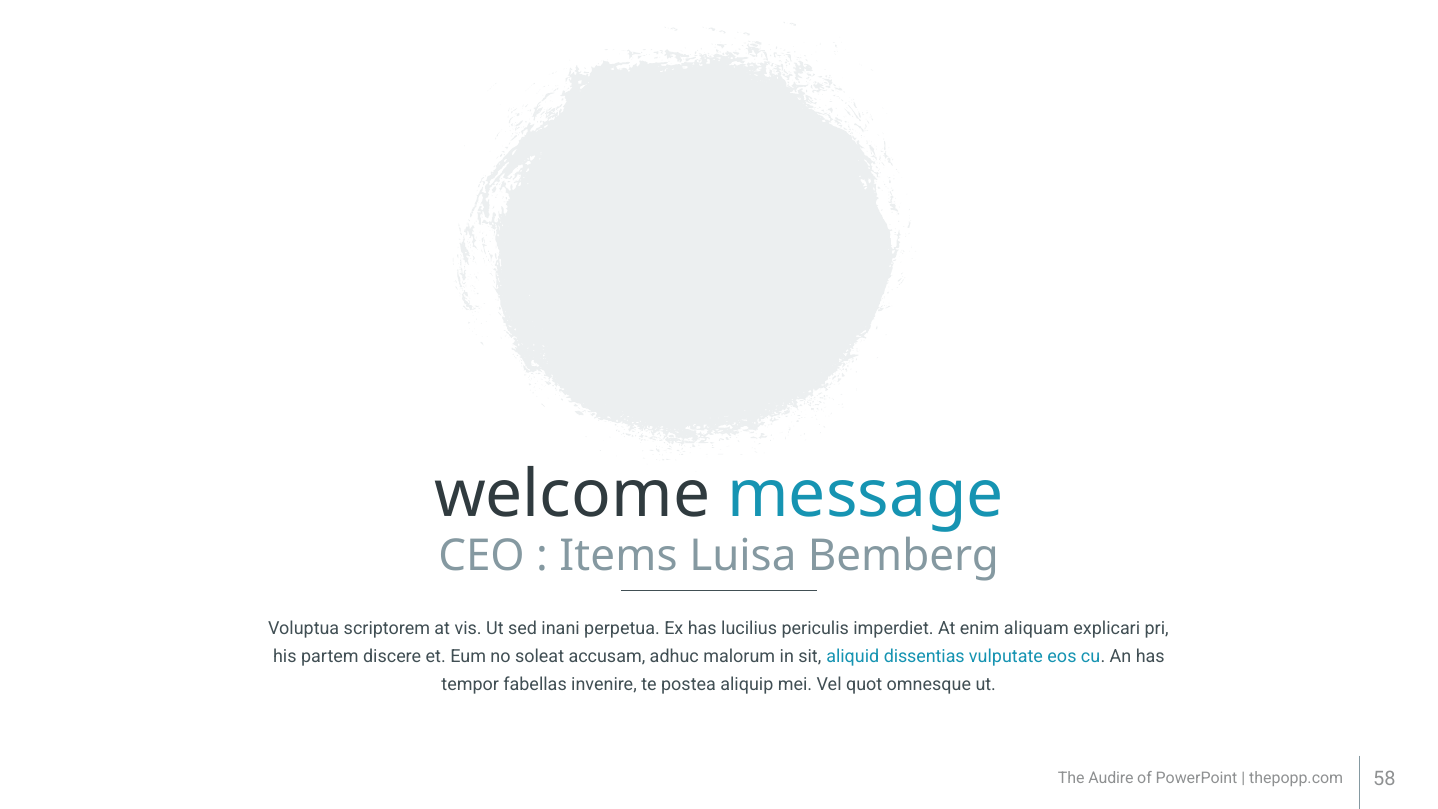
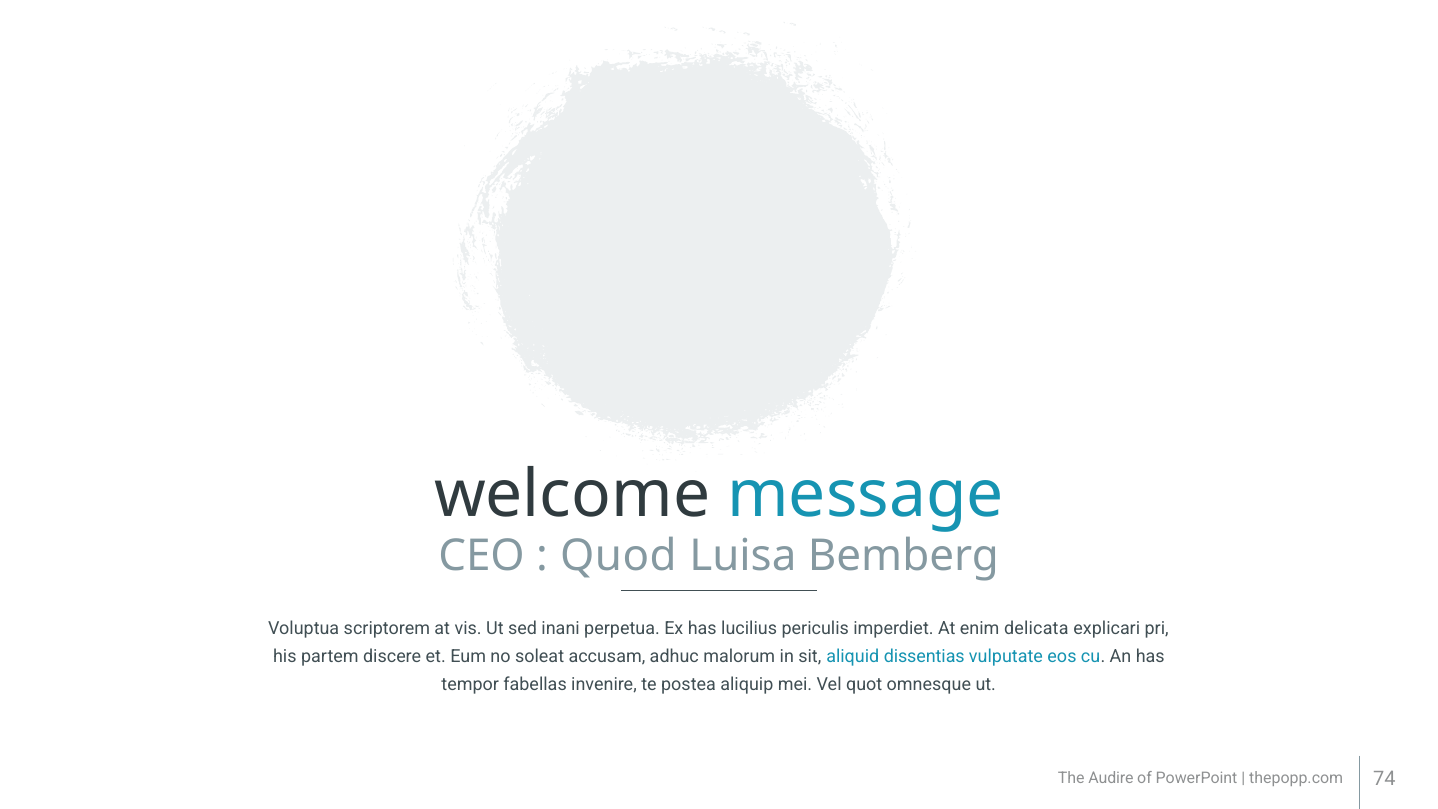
Items: Items -> Quod (618, 556)
aliquam: aliquam -> delicata (1036, 629)
58: 58 -> 74 (1384, 778)
